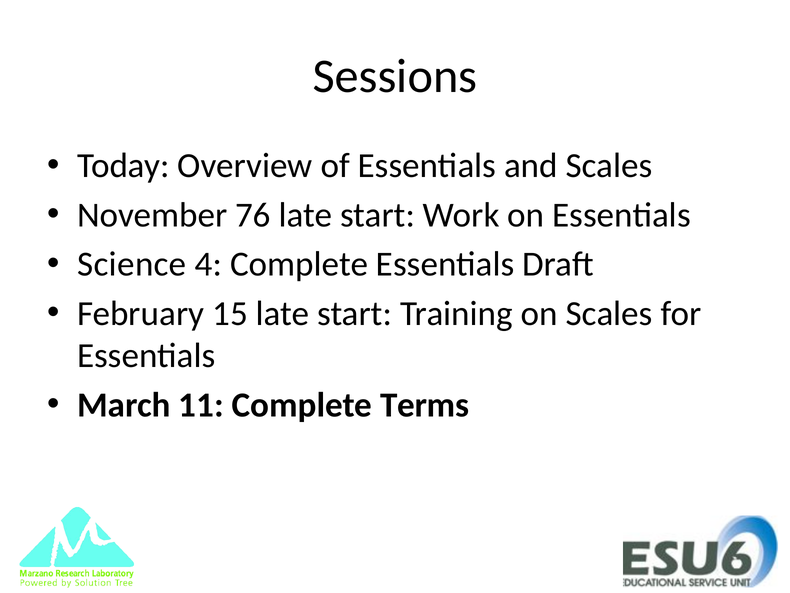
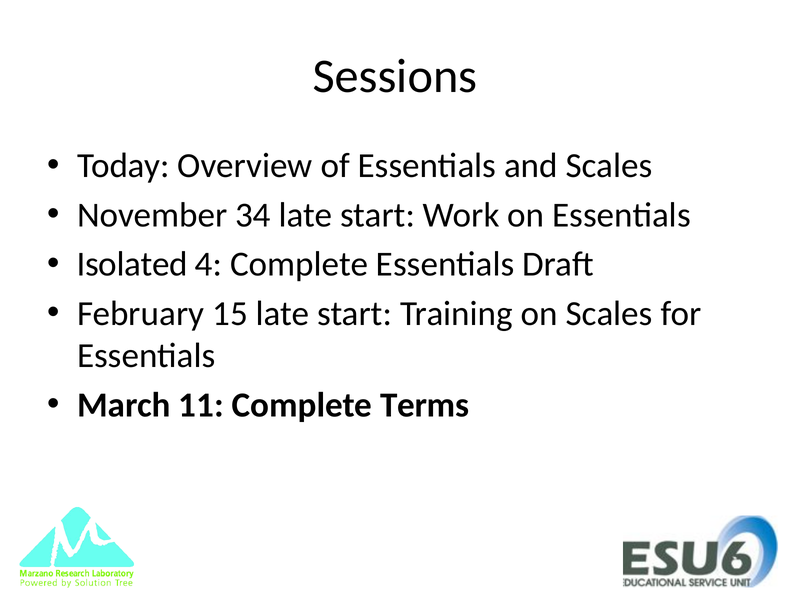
76: 76 -> 34 (253, 215)
Science: Science -> Isolated (132, 264)
